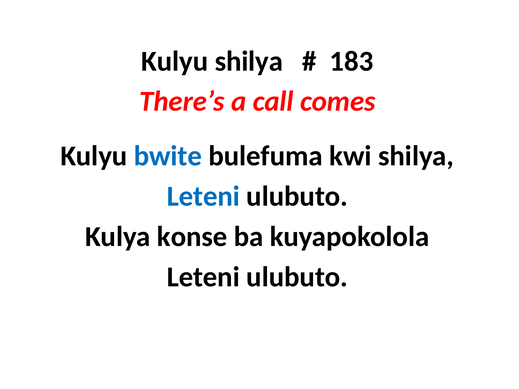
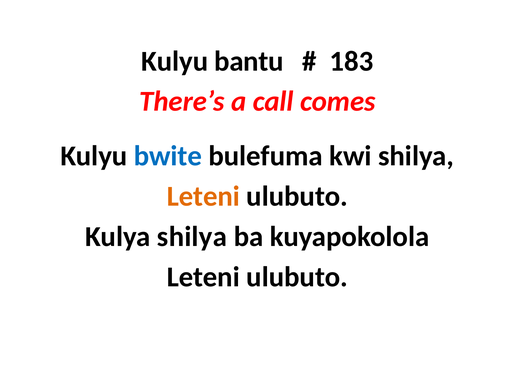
Kulyu shilya: shilya -> bantu (249, 61)
Leteni colour: blue -> orange (203, 196)
Kulya konse: konse -> shilya (192, 237)
